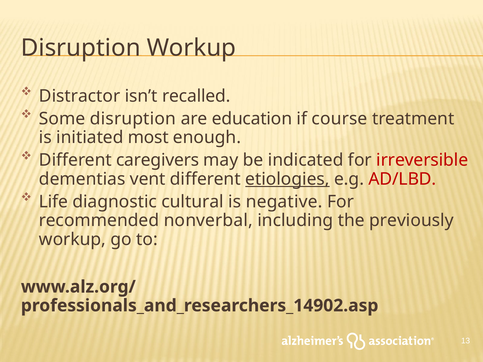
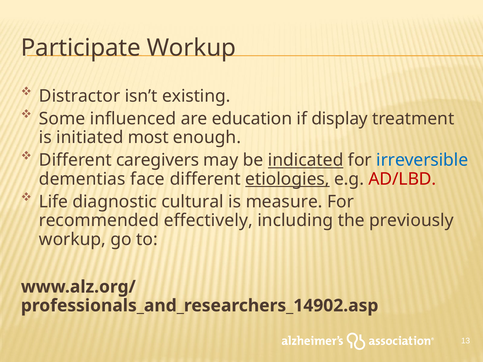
Disruption: Disruption -> Participate (81, 48)
recalled: recalled -> existing (196, 96)
Some disruption: disruption -> influenced (133, 119)
course: course -> display (340, 119)
indicated underline: none -> present (306, 160)
irreversible colour: red -> blue (422, 160)
vent: vent -> face (148, 179)
negative: negative -> measure (284, 202)
nonverbal: nonverbal -> effectively (208, 221)
